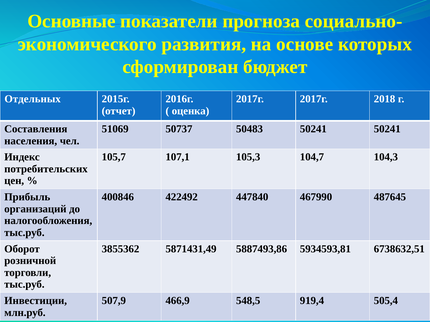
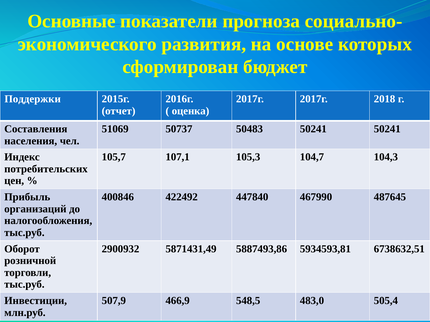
Отдельных: Отдельных -> Поддержки (33, 99)
3855362: 3855362 -> 2900932 (121, 249)
919,4: 919,4 -> 483,0 (312, 301)
